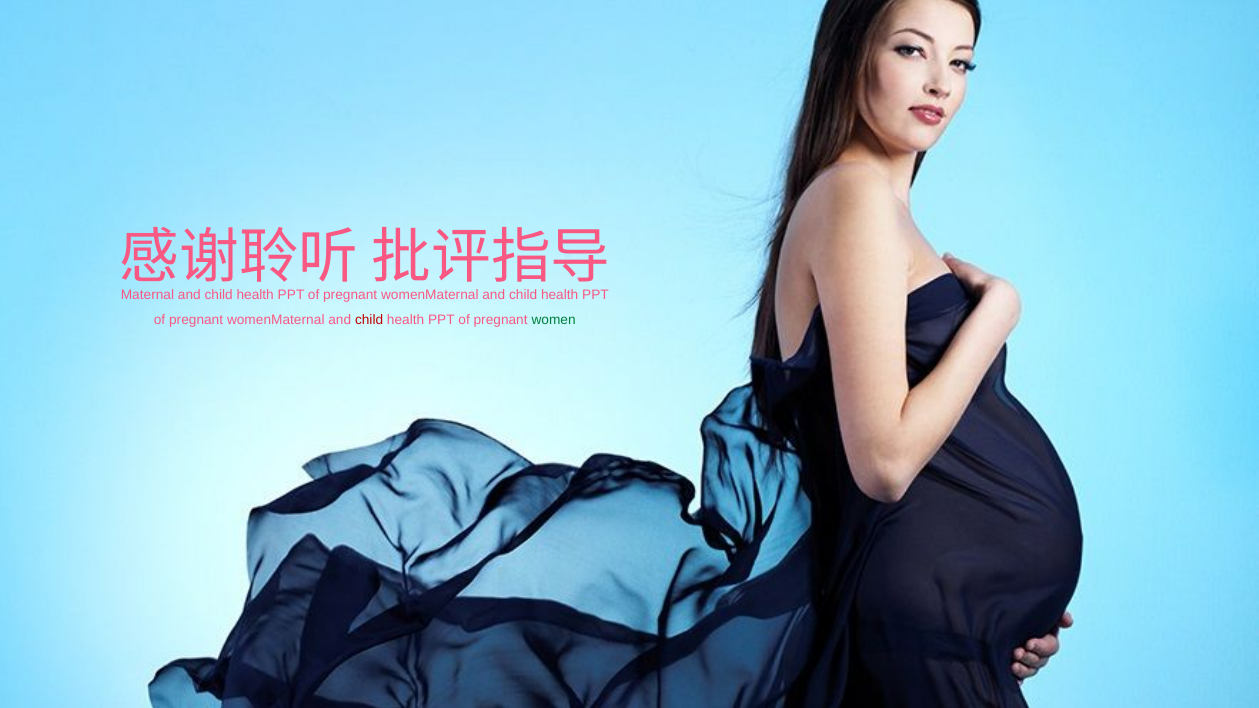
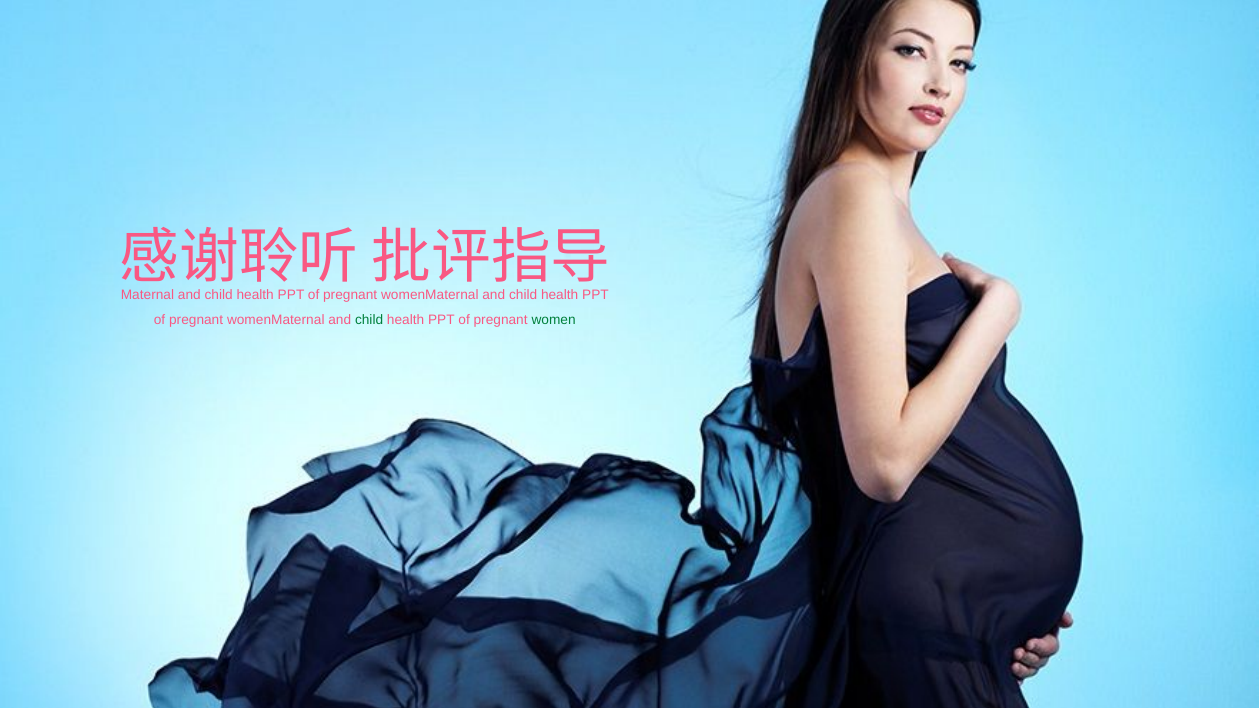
child colour: red -> green (369, 320)
